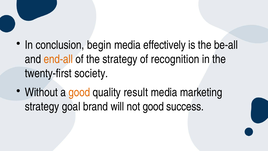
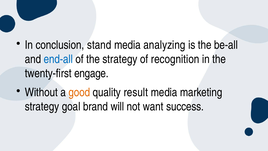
begin: begin -> stand (99, 45)
effectively: effectively -> analyzing (164, 45)
end-all colour: orange -> blue (58, 59)
society: society -> engage (91, 73)
not good: good -> want (153, 106)
